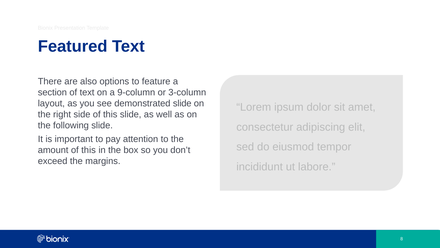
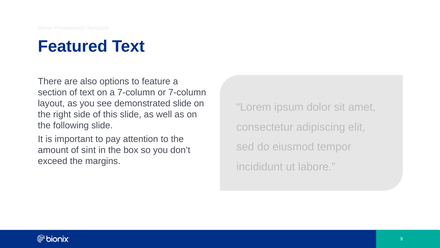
a 9-column: 9-column -> 7-column (136, 92)
or 3-column: 3-column -> 7-column (187, 92)
amount of this: this -> sint (89, 150)
